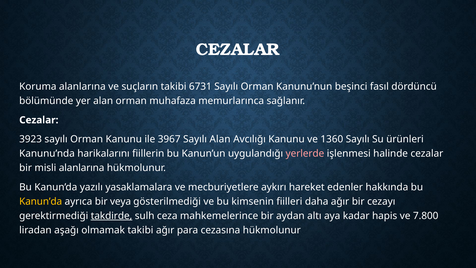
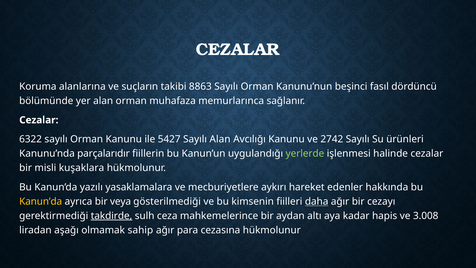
6731: 6731 -> 8863 (200, 86)
3923: 3923 -> 6322 (31, 139)
3967: 3967 -> 5427 (169, 139)
1360: 1360 -> 2742 (332, 139)
harikalarını: harikalarını -> parçalarıdır (104, 154)
yerlerde colour: pink -> light green (305, 154)
misli alanlarına: alanlarına -> kuşaklara (82, 168)
daha underline: none -> present (317, 201)
7.800: 7.800 -> 3.008 (426, 216)
olmamak takibi: takibi -> sahip (140, 230)
